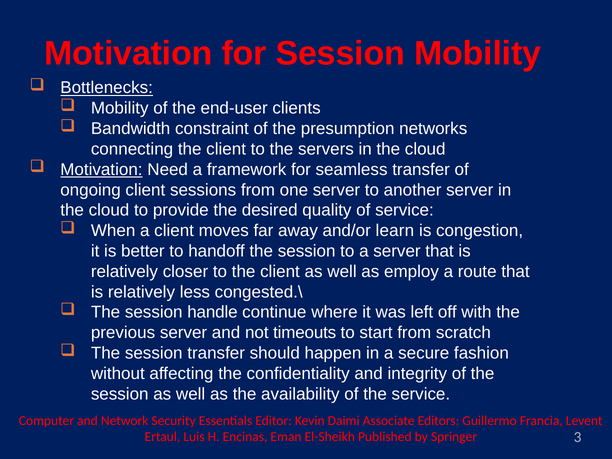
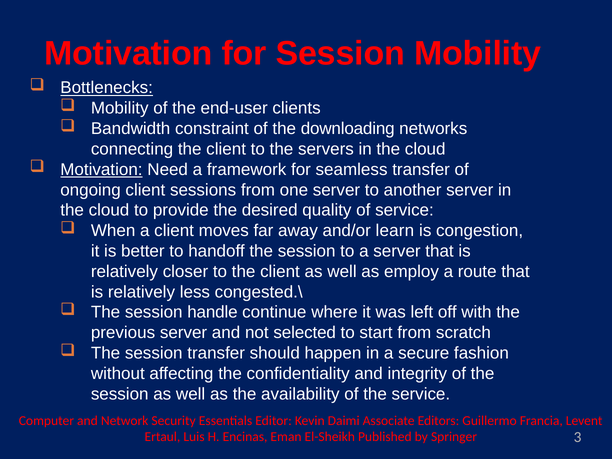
presumption: presumption -> downloading (348, 129)
timeouts: timeouts -> selected (305, 333)
